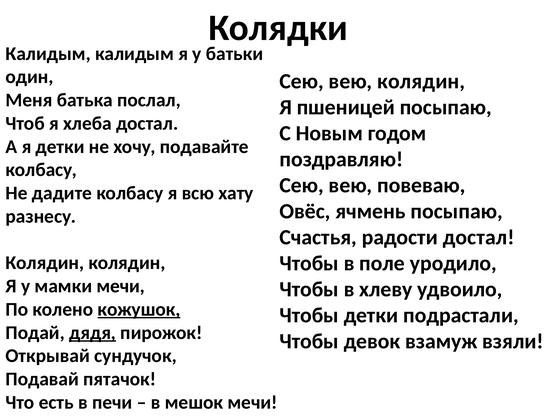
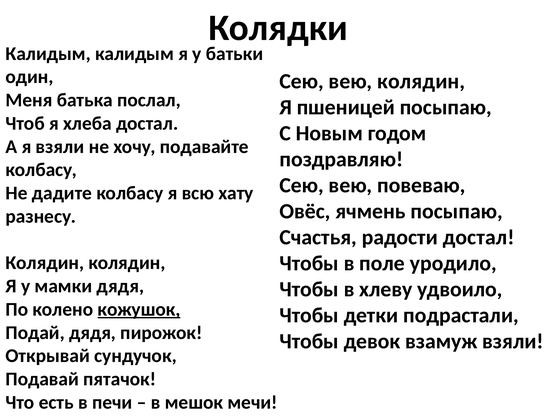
я детки: детки -> взяли (60, 147)
мамки мечи: мечи -> дядя (120, 286)
дядя underline: present -> none (93, 333)
